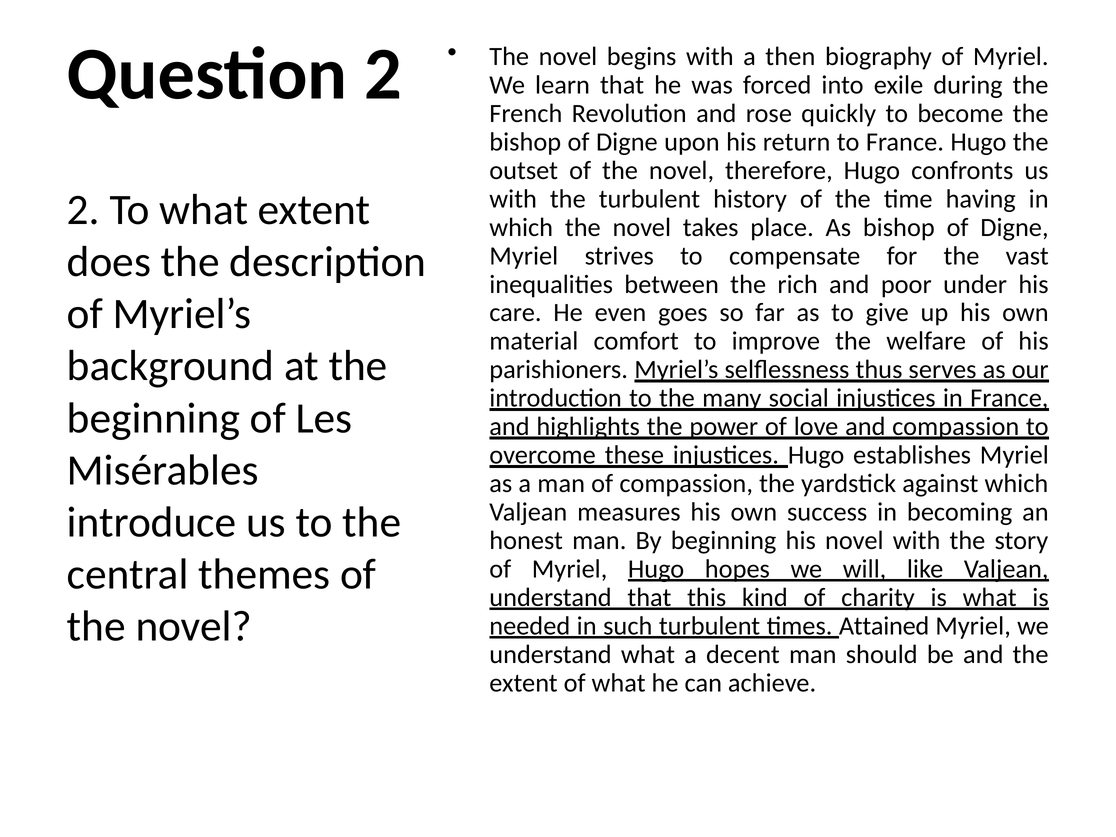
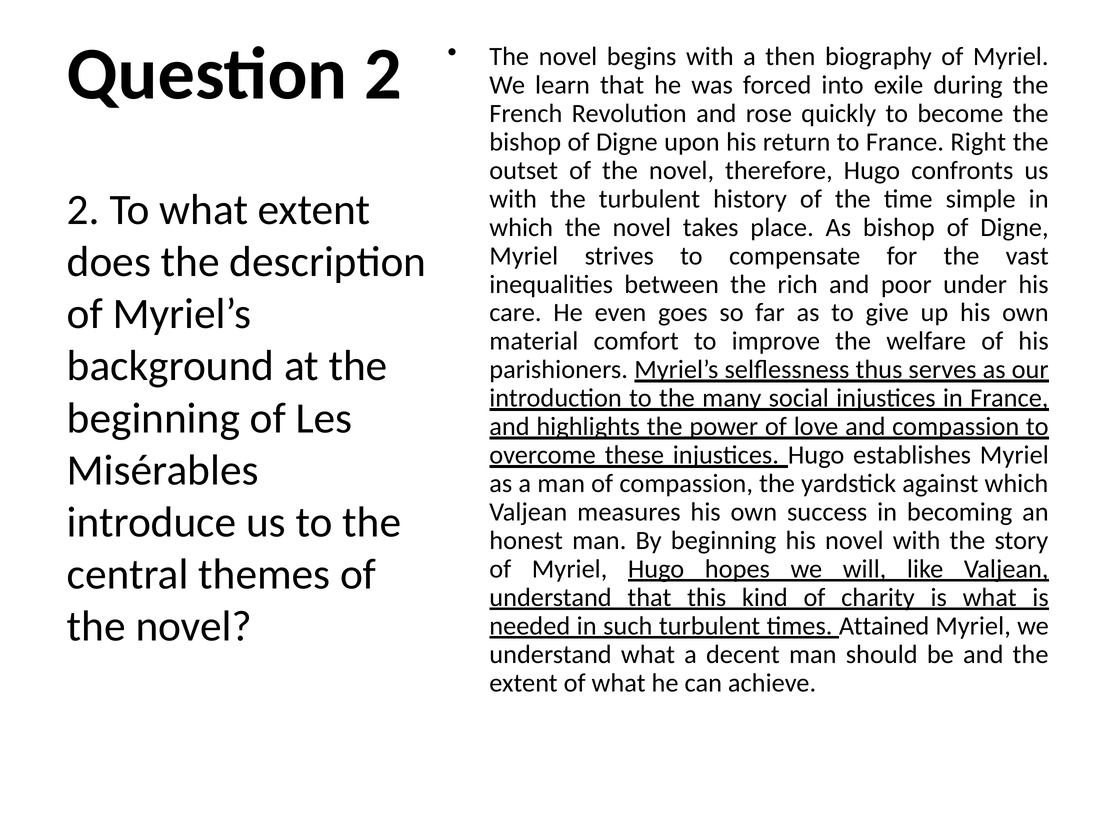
France Hugo: Hugo -> Right (978, 142)
having: having -> simple (981, 199)
